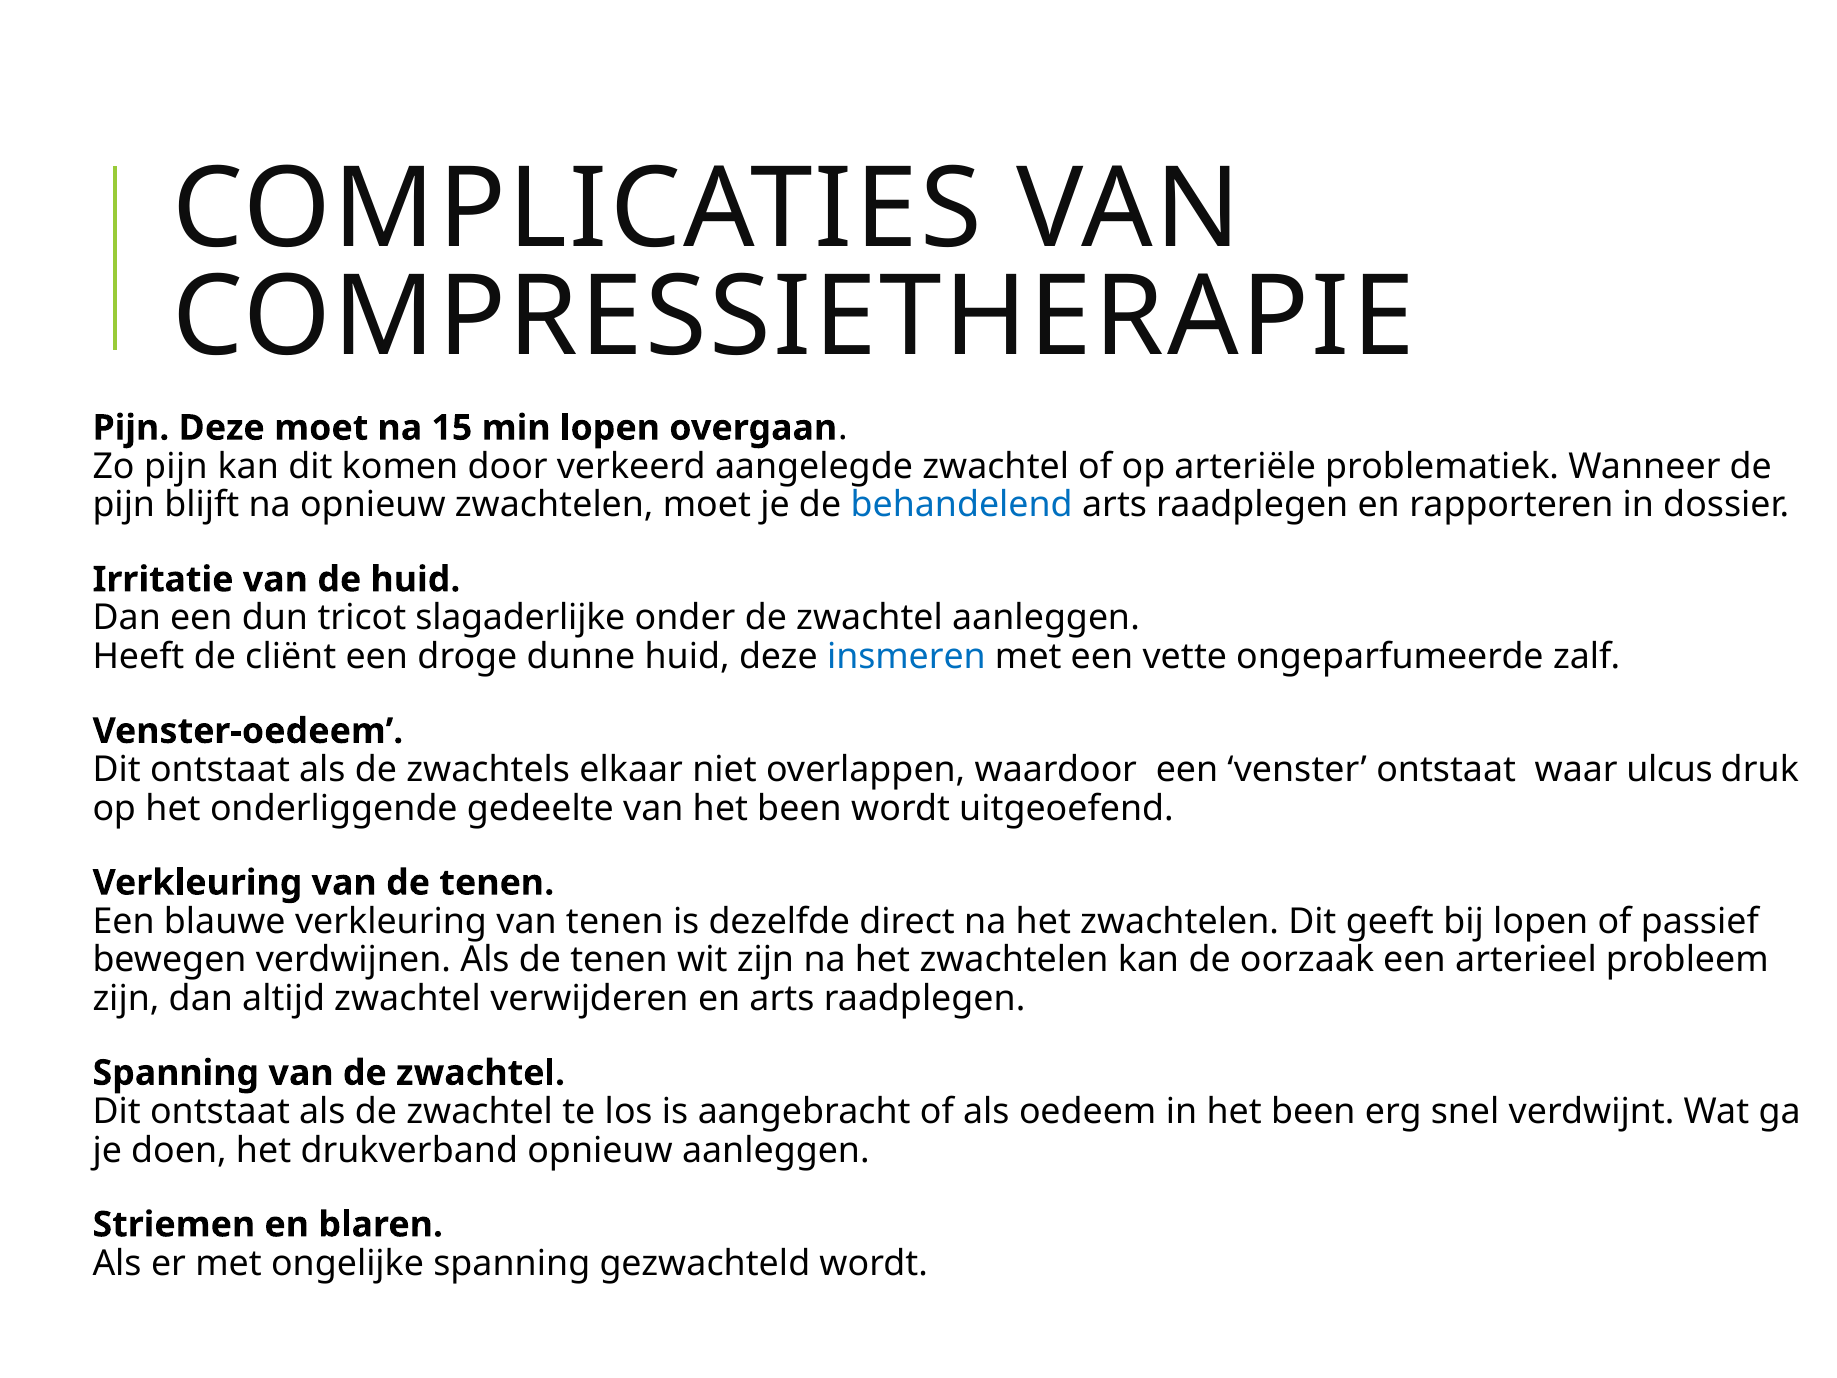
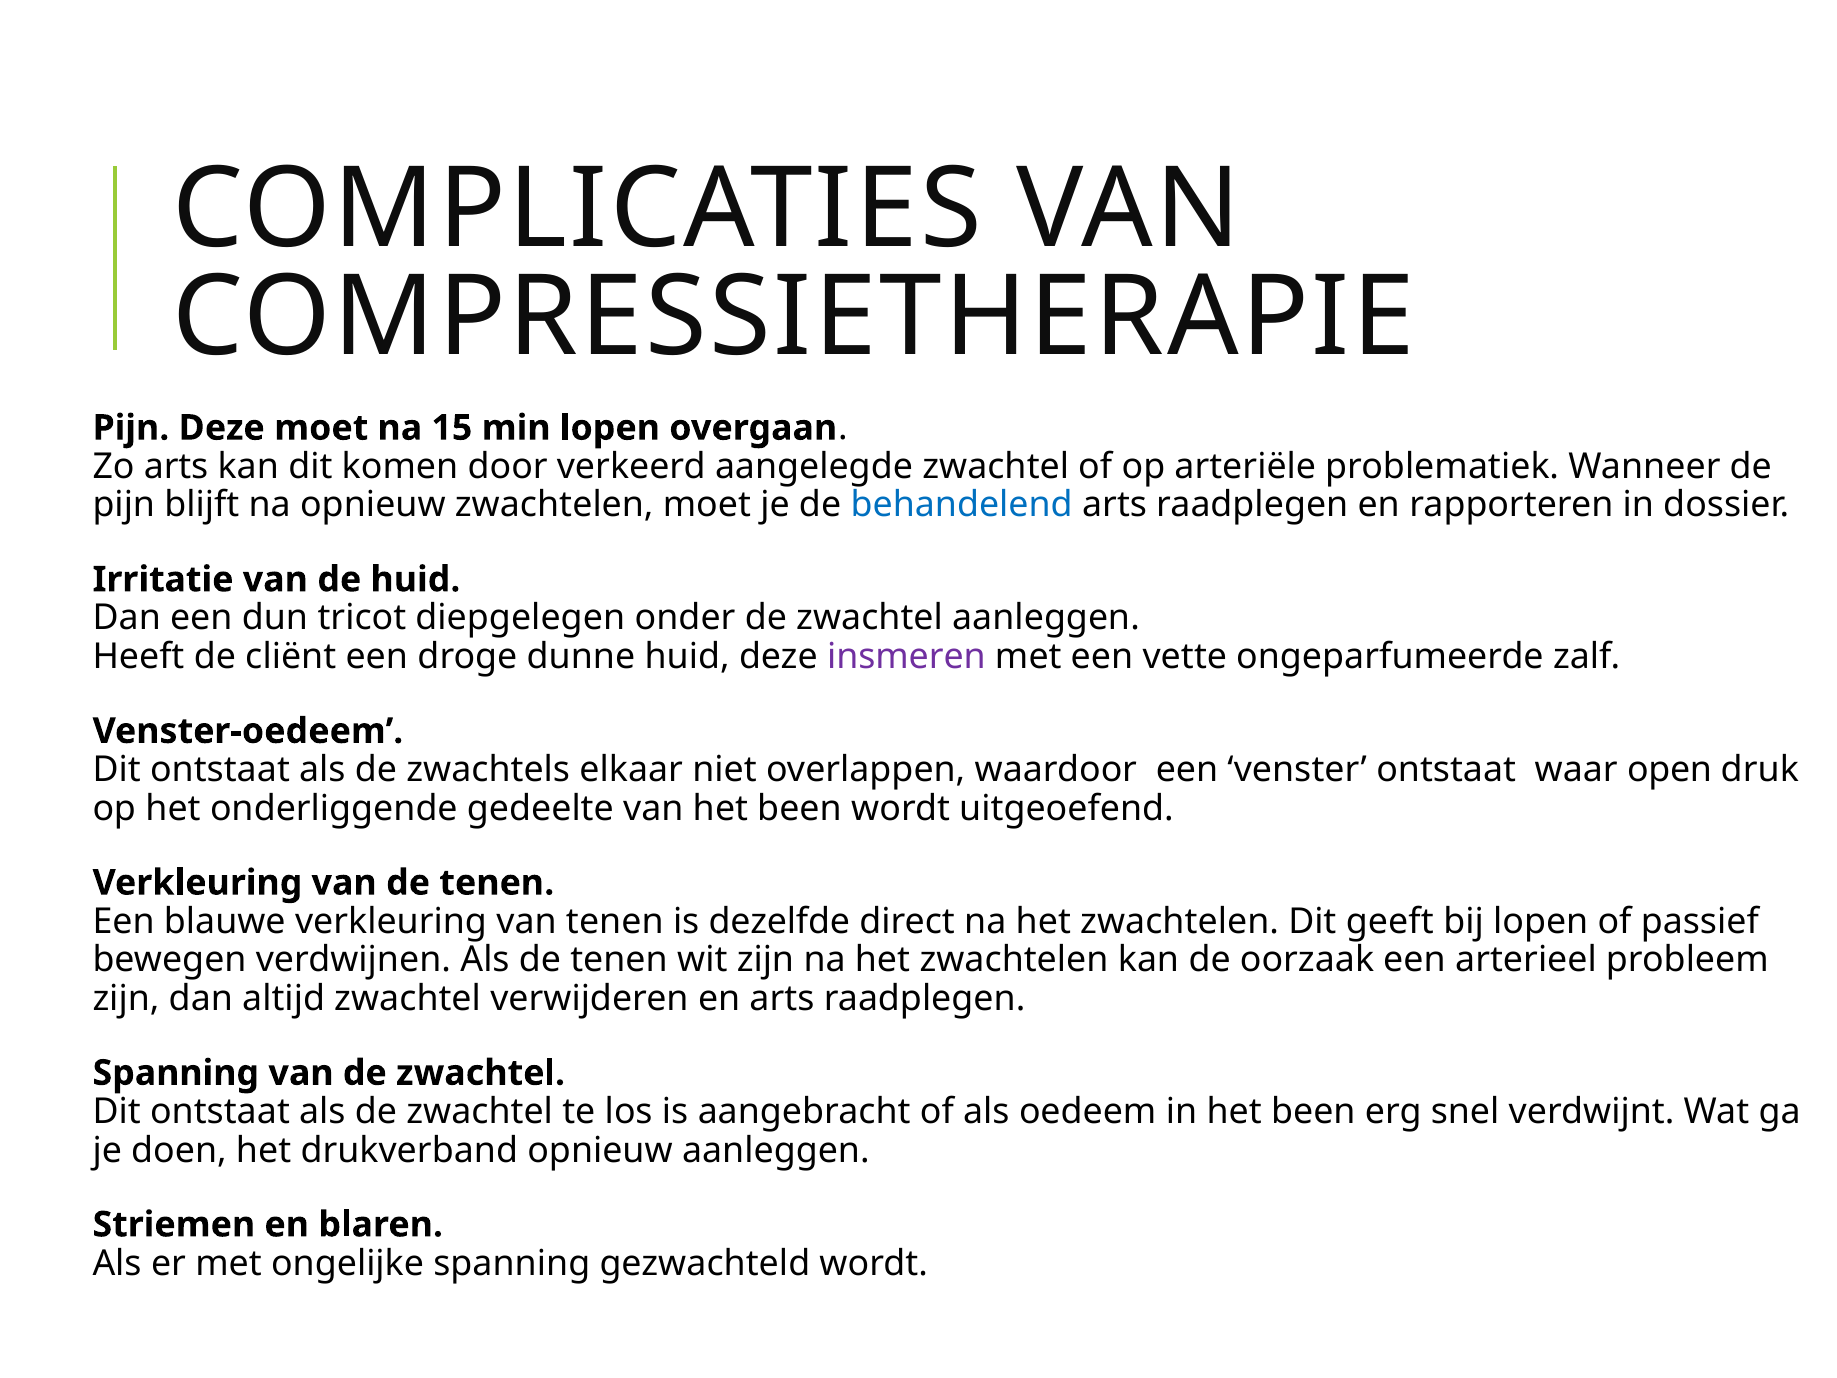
Zo pijn: pijn -> arts (176, 466)
slagaderlijke: slagaderlijke -> diepgelegen (520, 618)
insmeren colour: blue -> purple (906, 657)
ulcus: ulcus -> open (1670, 770)
